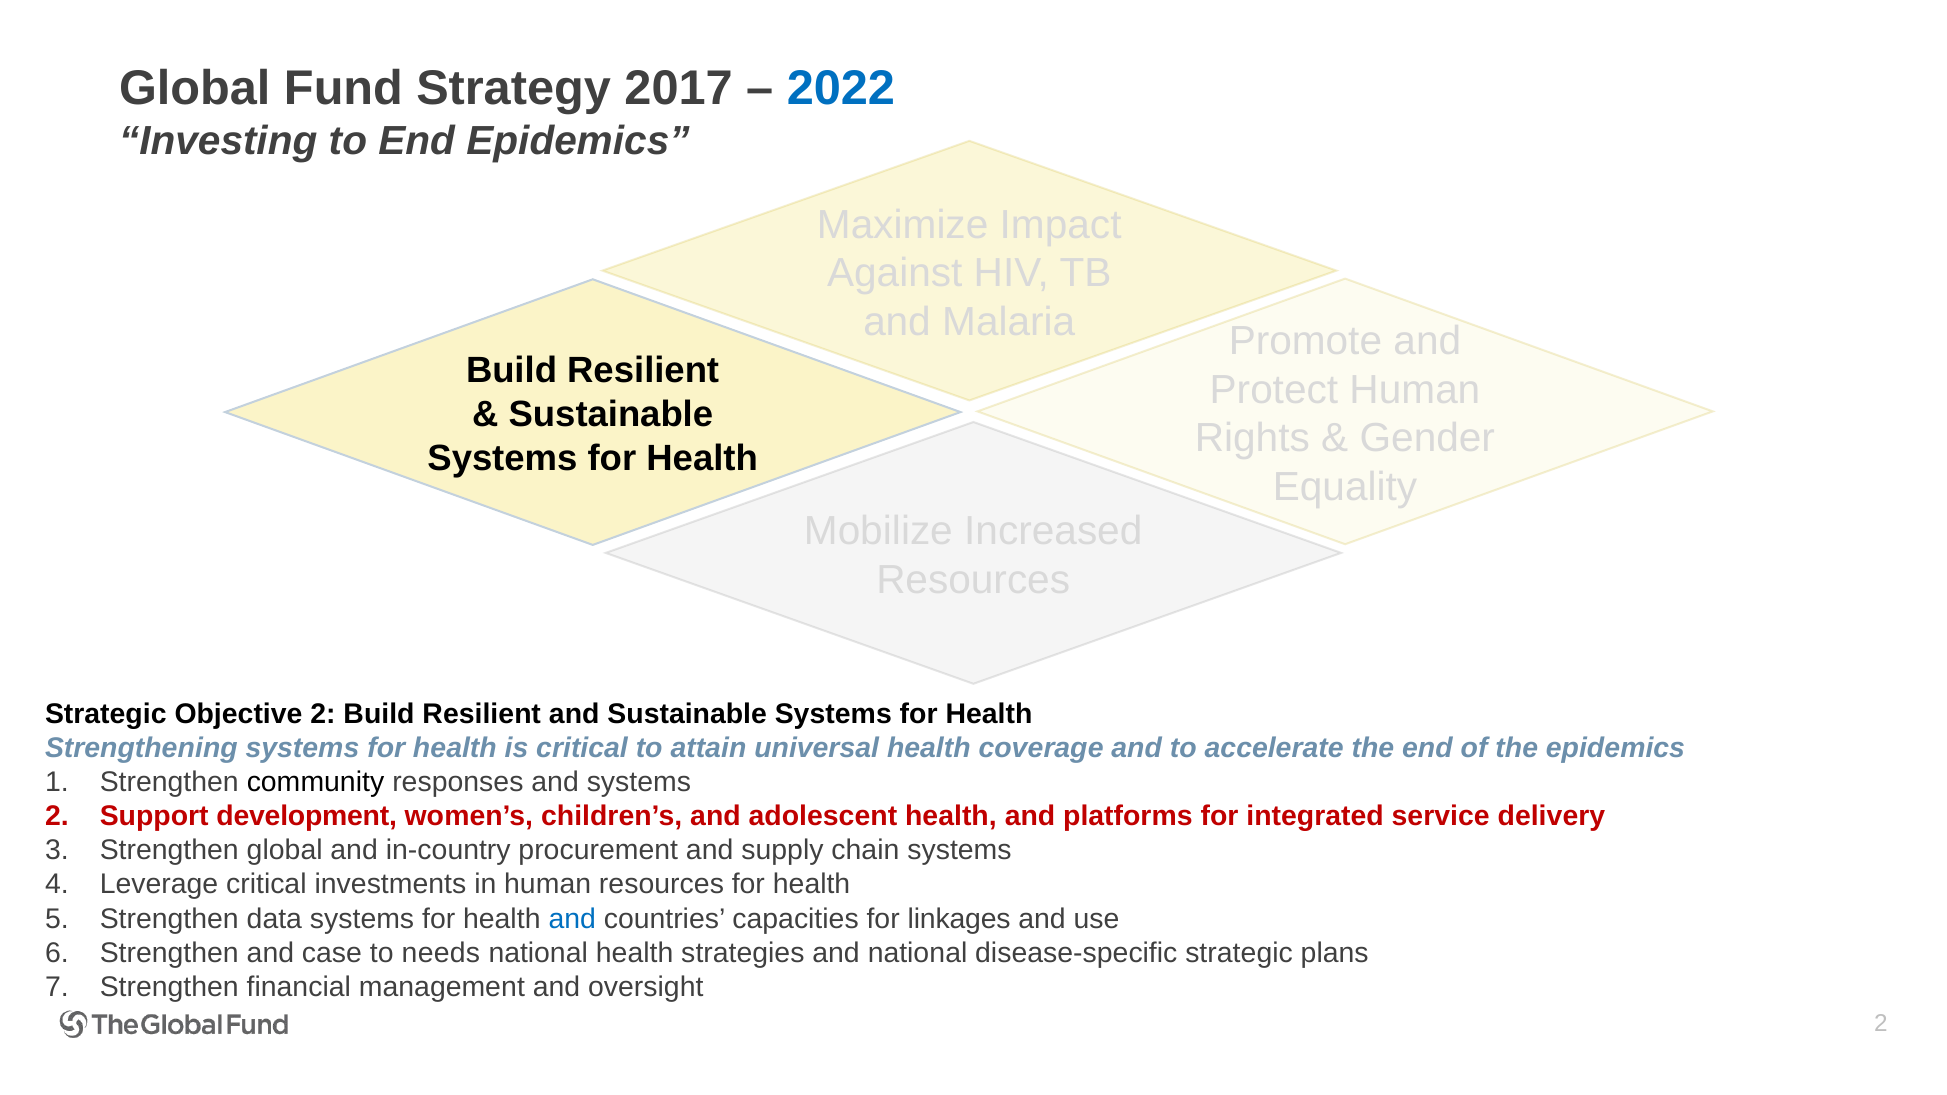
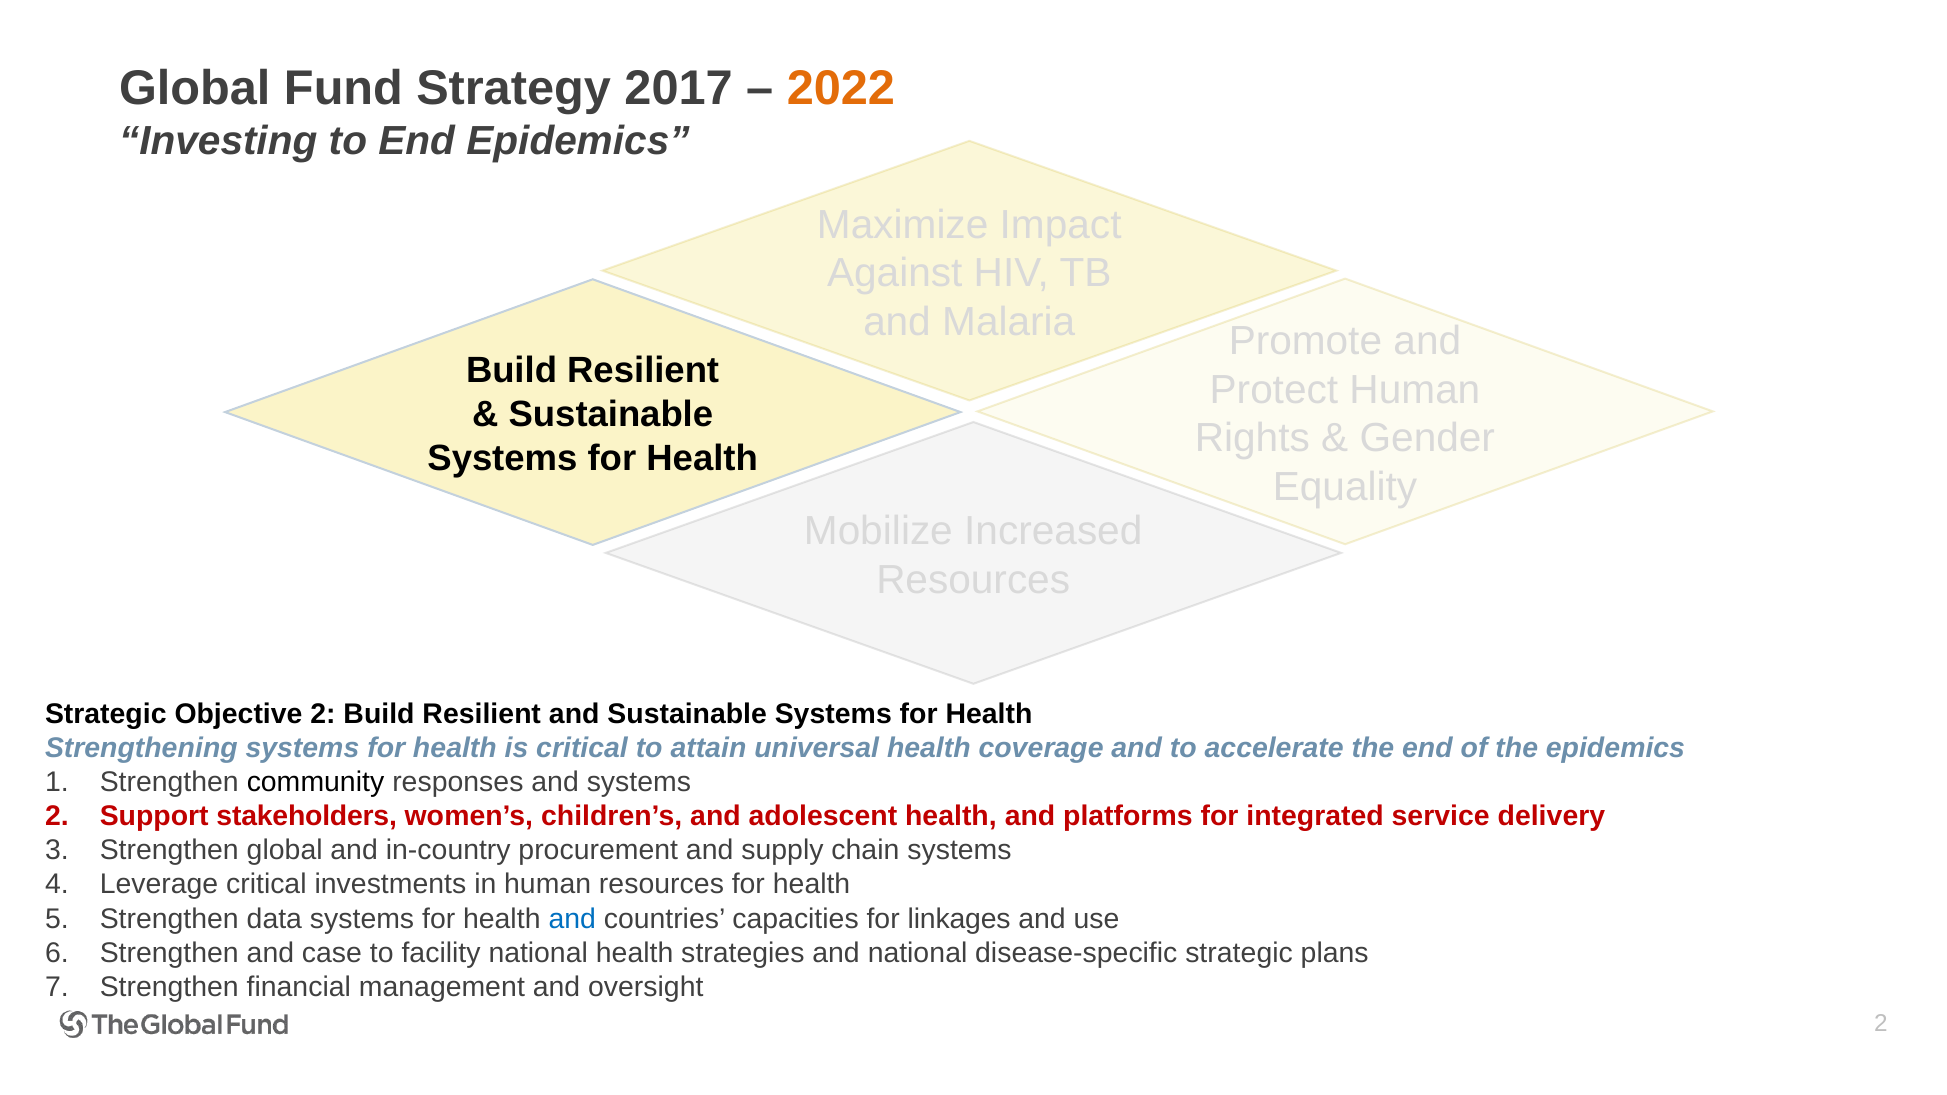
2022 colour: blue -> orange (841, 88)
development: development -> stakeholders (307, 817)
needs: needs -> facility (441, 953)
